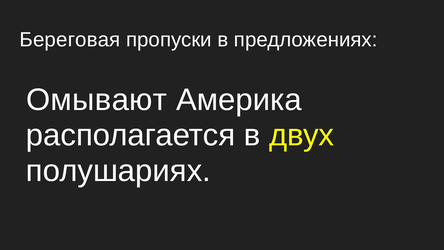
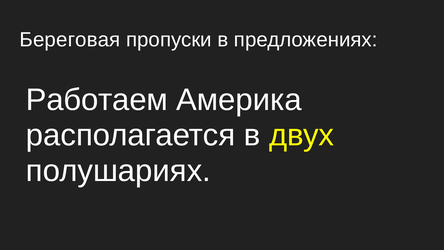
Омывают: Омывают -> Работаем (97, 100)
